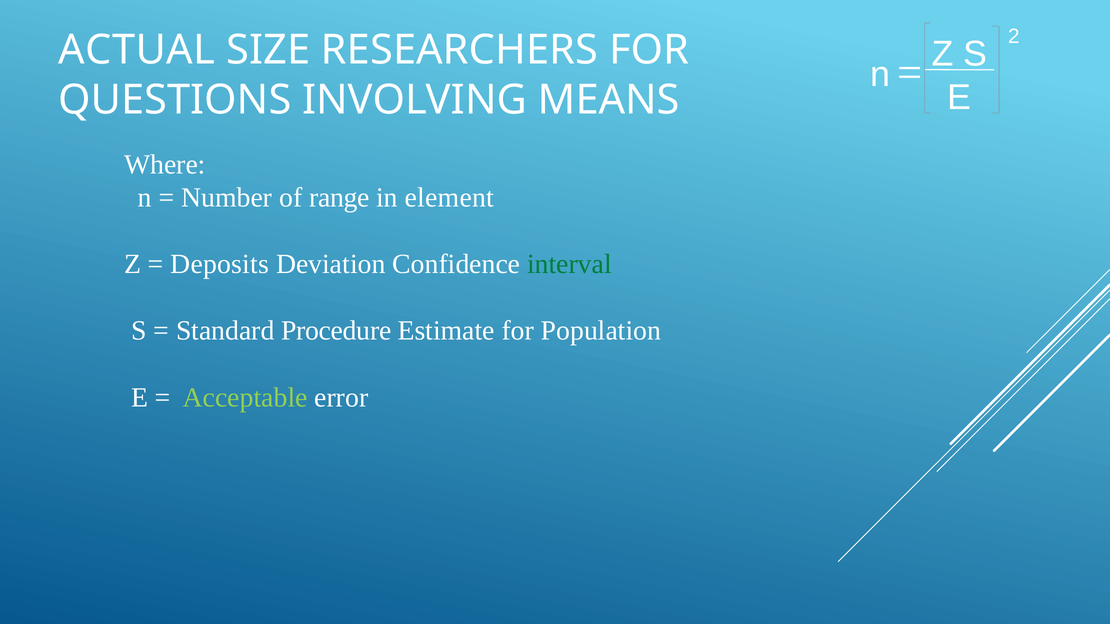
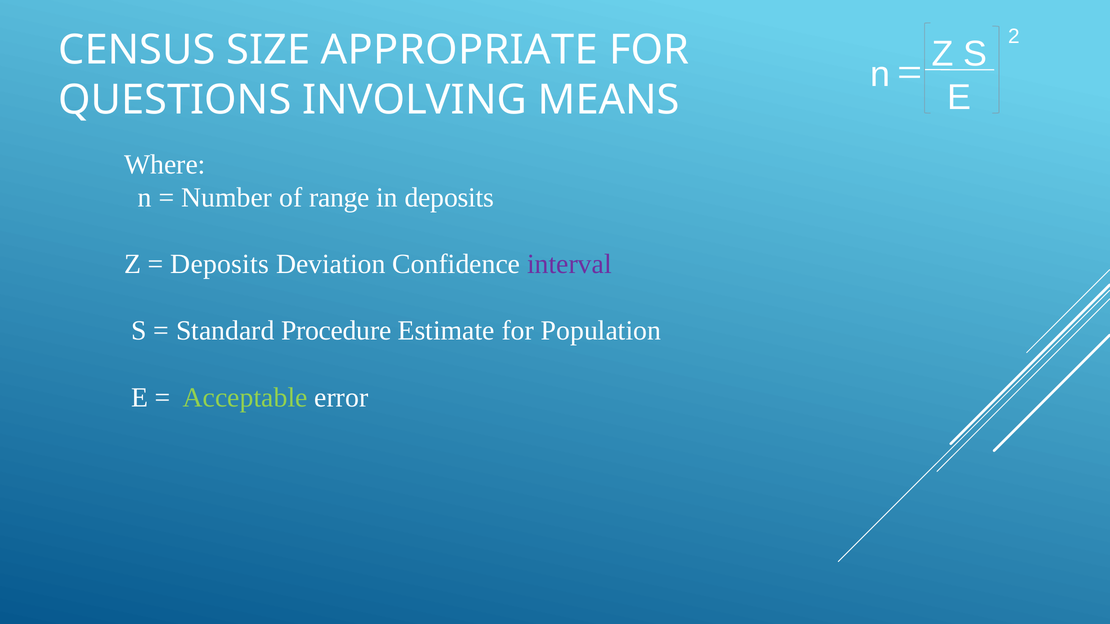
ACTUAL: ACTUAL -> CENSUS (137, 50)
RESEARCHERS: RESEARCHERS -> APPROPRIATE (459, 50)
in element: element -> deposits (449, 198)
interval colour: green -> purple (569, 264)
